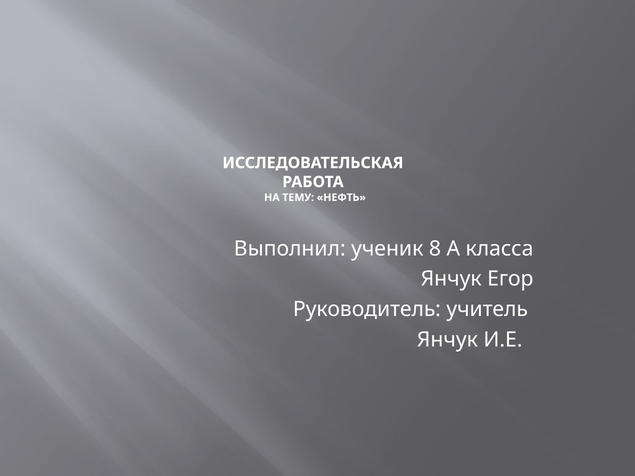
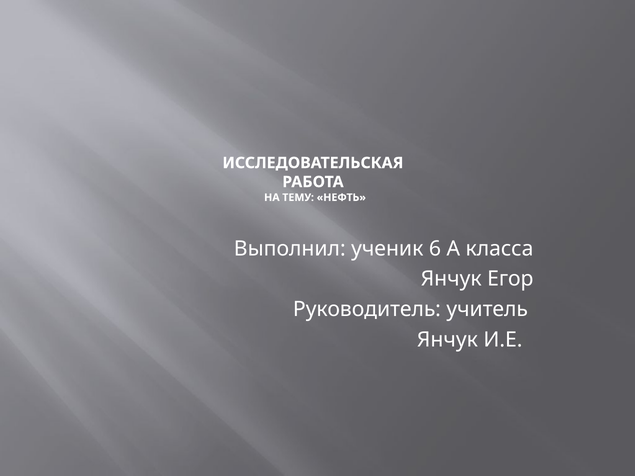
8: 8 -> 6 (435, 249)
